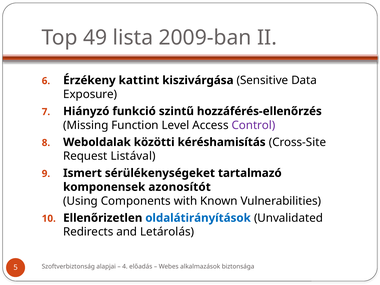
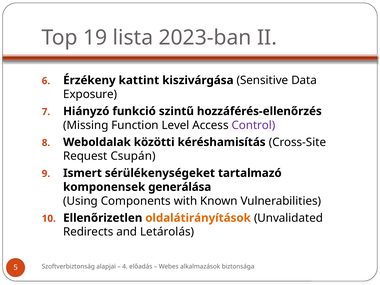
49: 49 -> 19 (95, 38)
2009-ban: 2009-ban -> 2023-ban (205, 38)
Listával: Listával -> Csupán (133, 156)
azonosítót: azonosítót -> generálása (180, 187)
oldalátirányítások colour: blue -> orange (198, 218)
